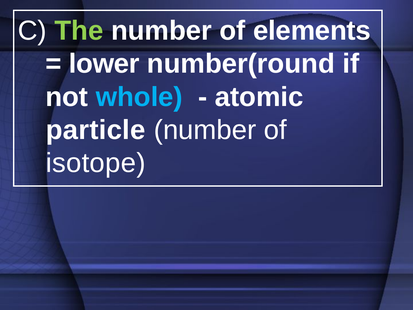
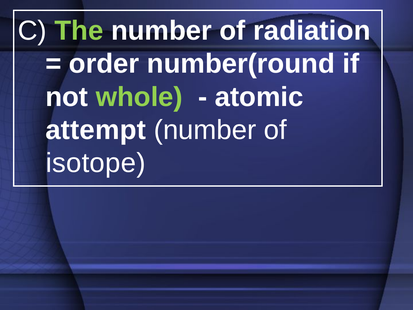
elements: elements -> radiation (312, 31)
lower: lower -> order (104, 64)
whole colour: light blue -> light green (139, 97)
particle: particle -> attempt (96, 130)
